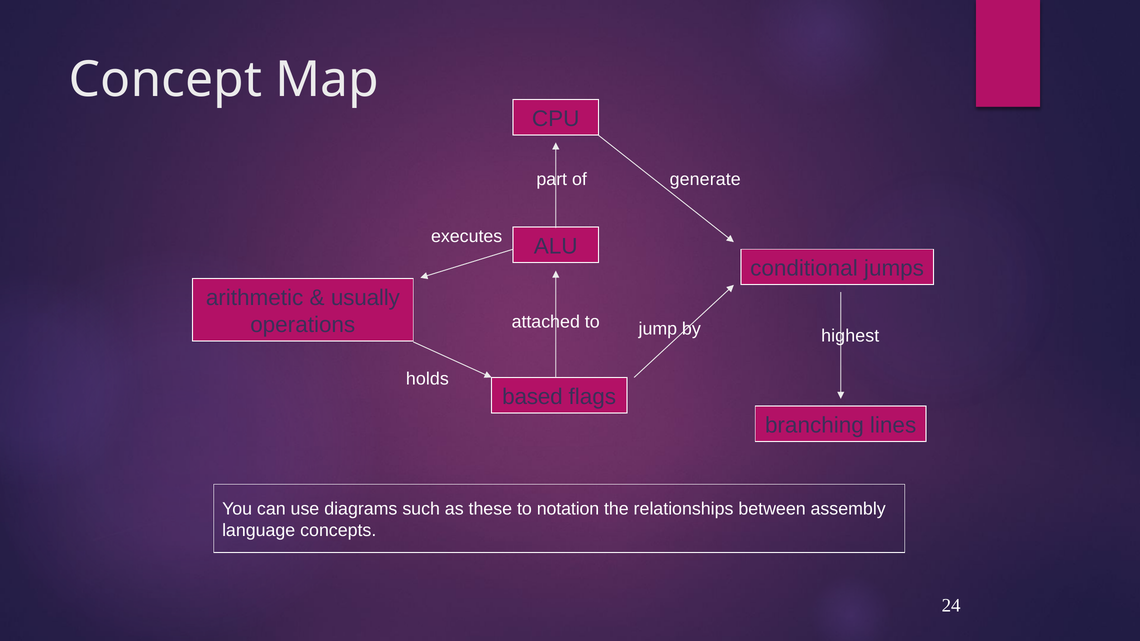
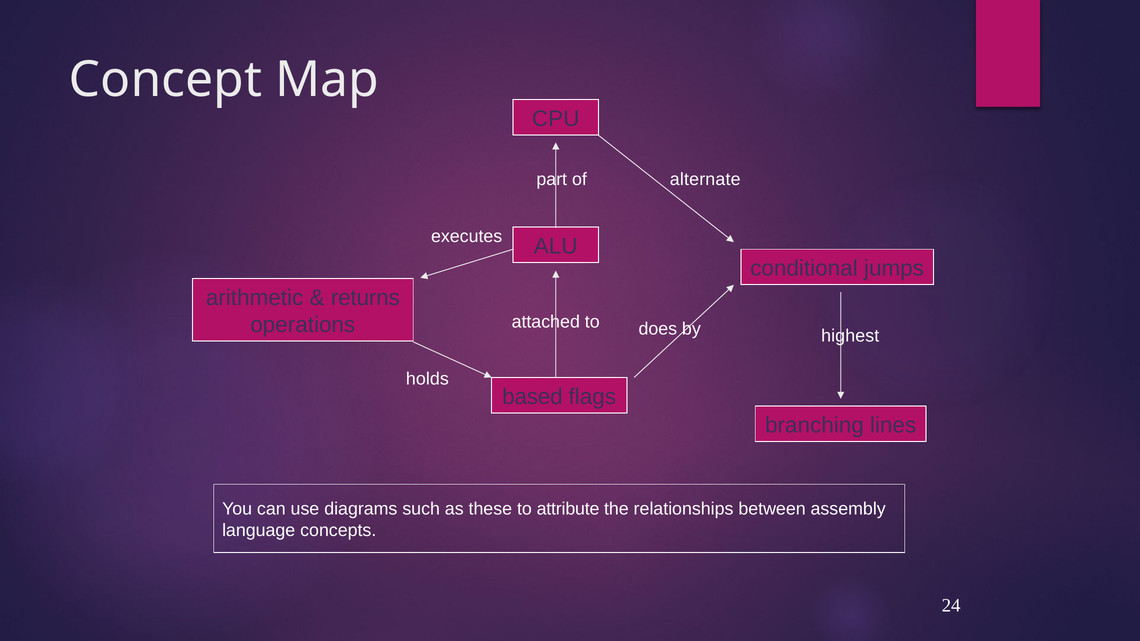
generate: generate -> alternate (705, 179)
usually: usually -> returns (365, 298)
jump: jump -> does (658, 329)
notation: notation -> attribute (568, 509)
